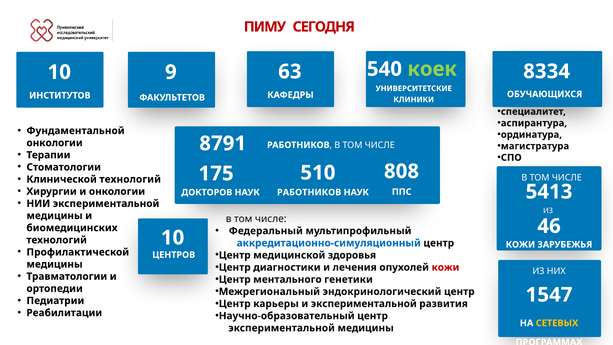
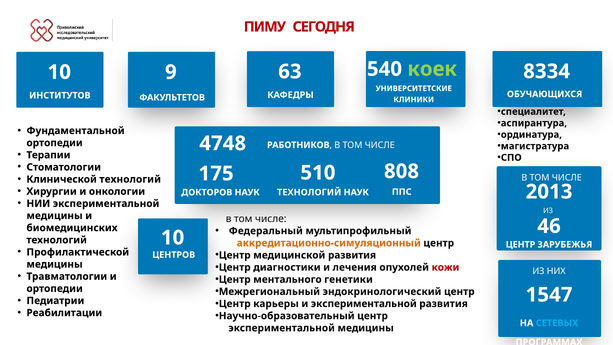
8791: 8791 -> 4748 (223, 143)
онкологии: онкологии -> ортопедии (55, 143)
5413: 5413 -> 2013 (549, 192)
РАБОТНИКОВ: РАБОТНИКОВ -> ТЕХНОЛОГИЙ (309, 192)
аккредитационно-симуляционный colour: blue -> orange (329, 243)
КОЖИ: КОЖИ -> ЦЕНТР (521, 244)
медицинской здоровья: здоровья -> развития (352, 255)
СЕТЕВЫХ colour: yellow -> light blue (557, 323)
